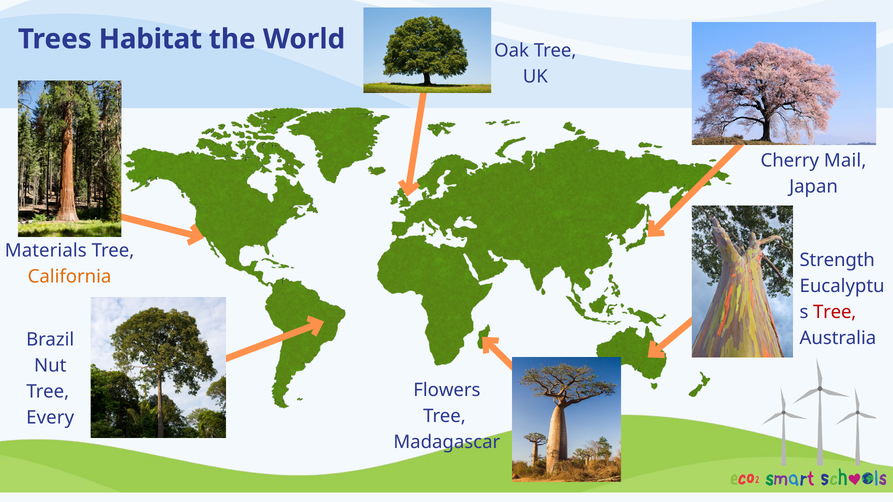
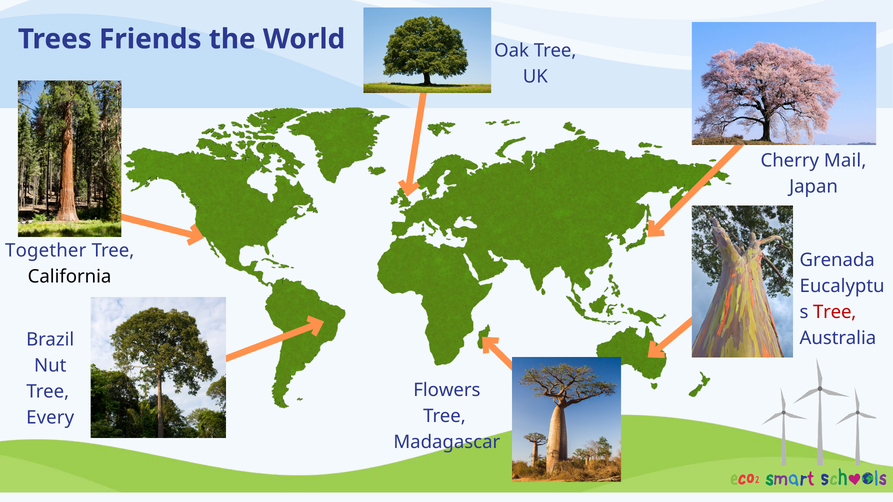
Habitat: Habitat -> Friends (150, 39)
Materials: Materials -> Together (46, 251)
Strength: Strength -> Grenada (837, 260)
California colour: orange -> black (70, 277)
